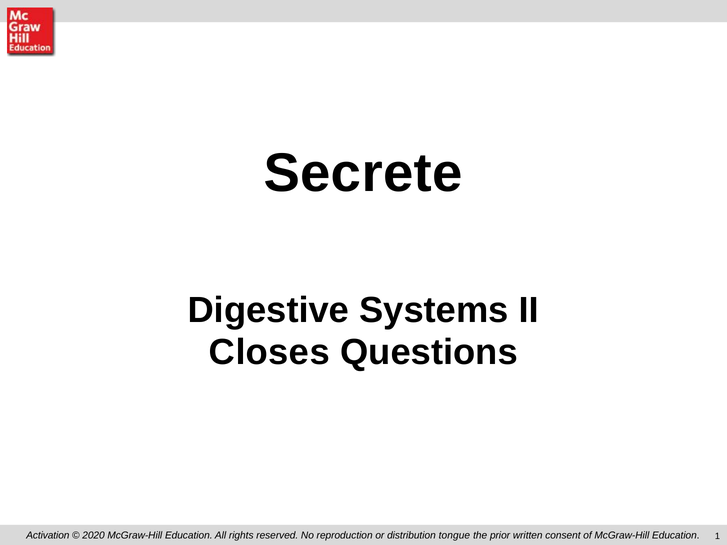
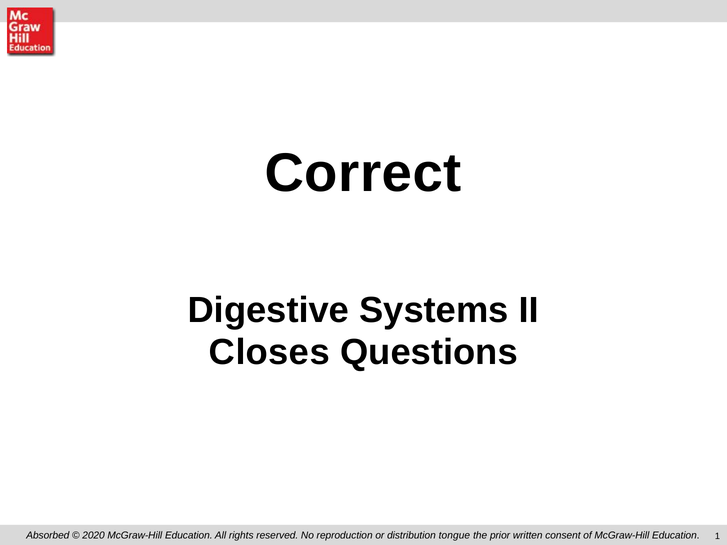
Secrete: Secrete -> Correct (363, 173)
Activation: Activation -> Absorbed (48, 536)
